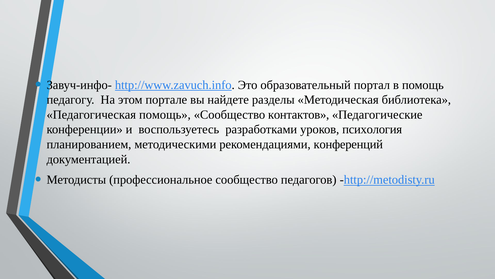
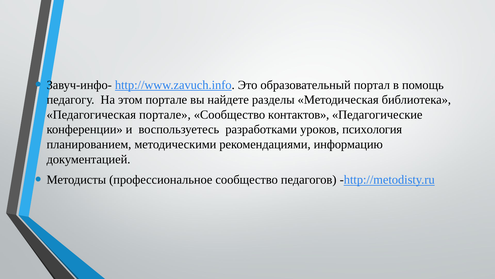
Педагогическая помощь: помощь -> портале (165, 114)
конференций: конференций -> информацию (348, 144)
